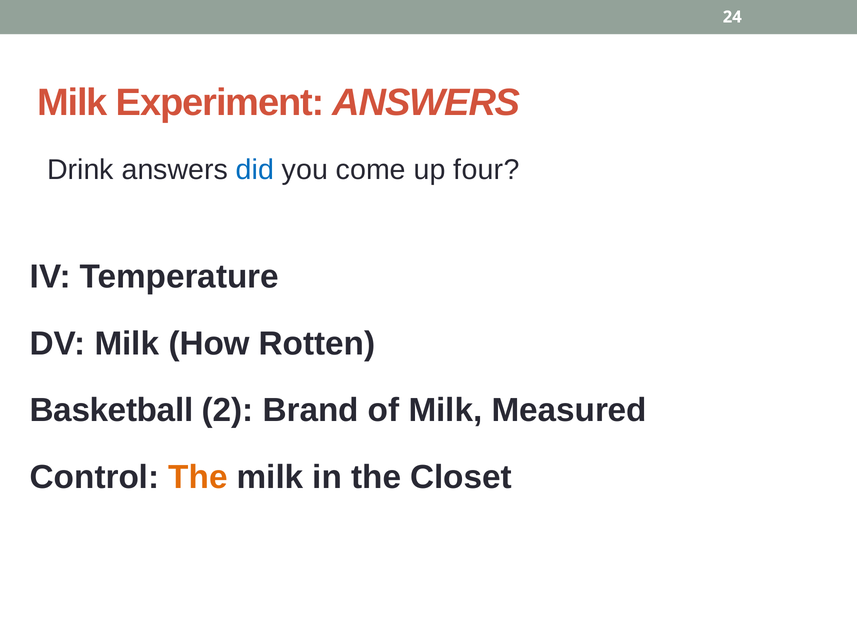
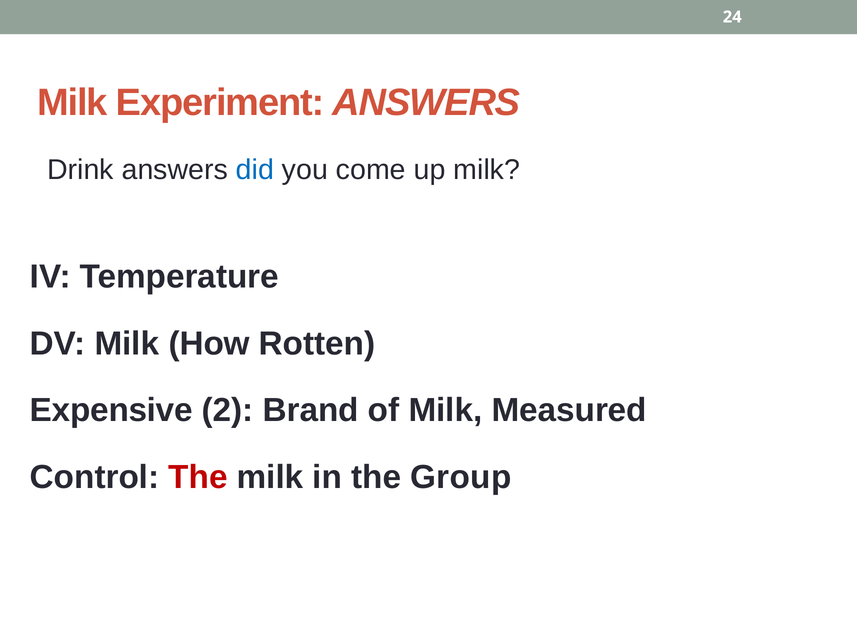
up four: four -> milk (487, 170)
Basketball: Basketball -> Expensive (111, 410)
The colour: orange -> red (198, 477)
Closet: Closet -> Group (461, 477)
